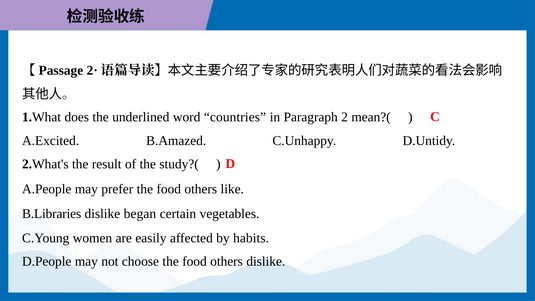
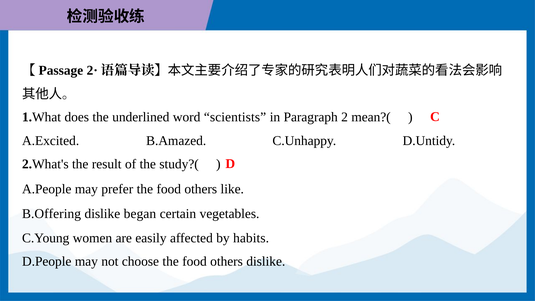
countries: countries -> scientists (235, 117)
B.Libraries: B.Libraries -> B.Offering (52, 214)
